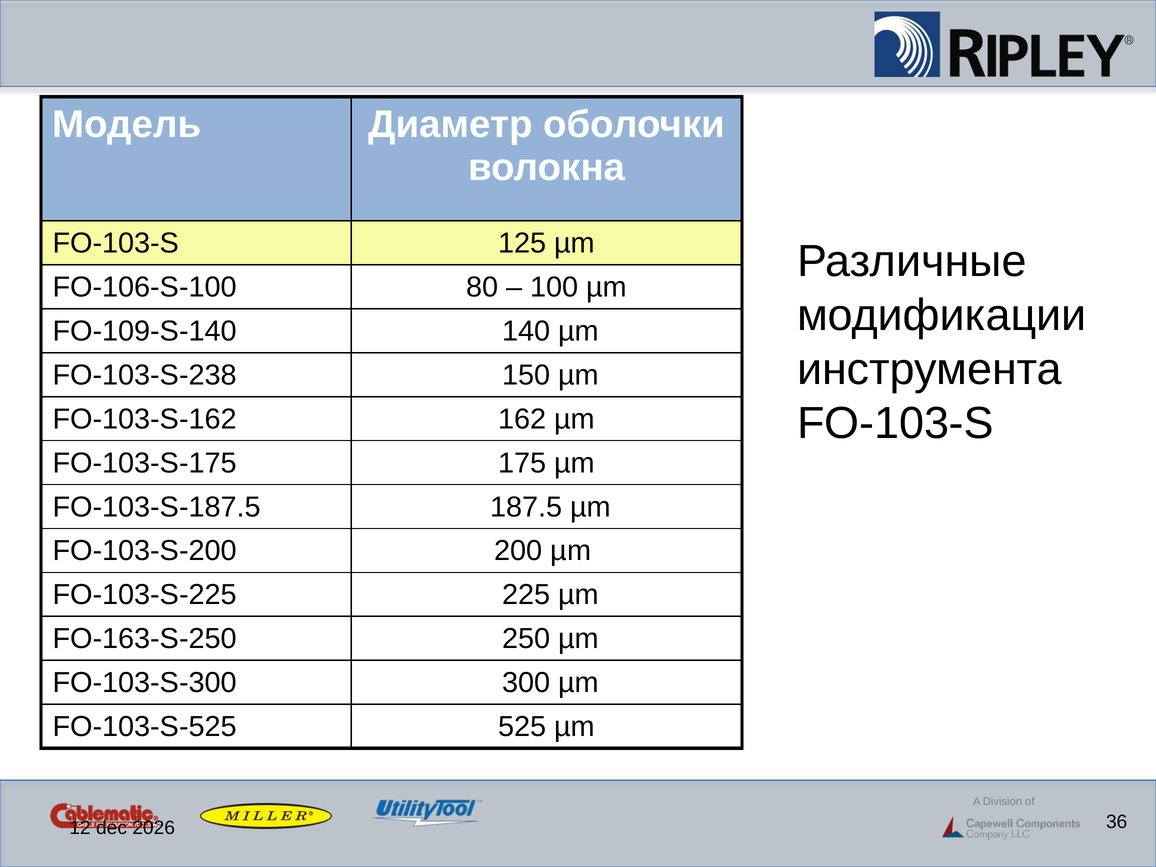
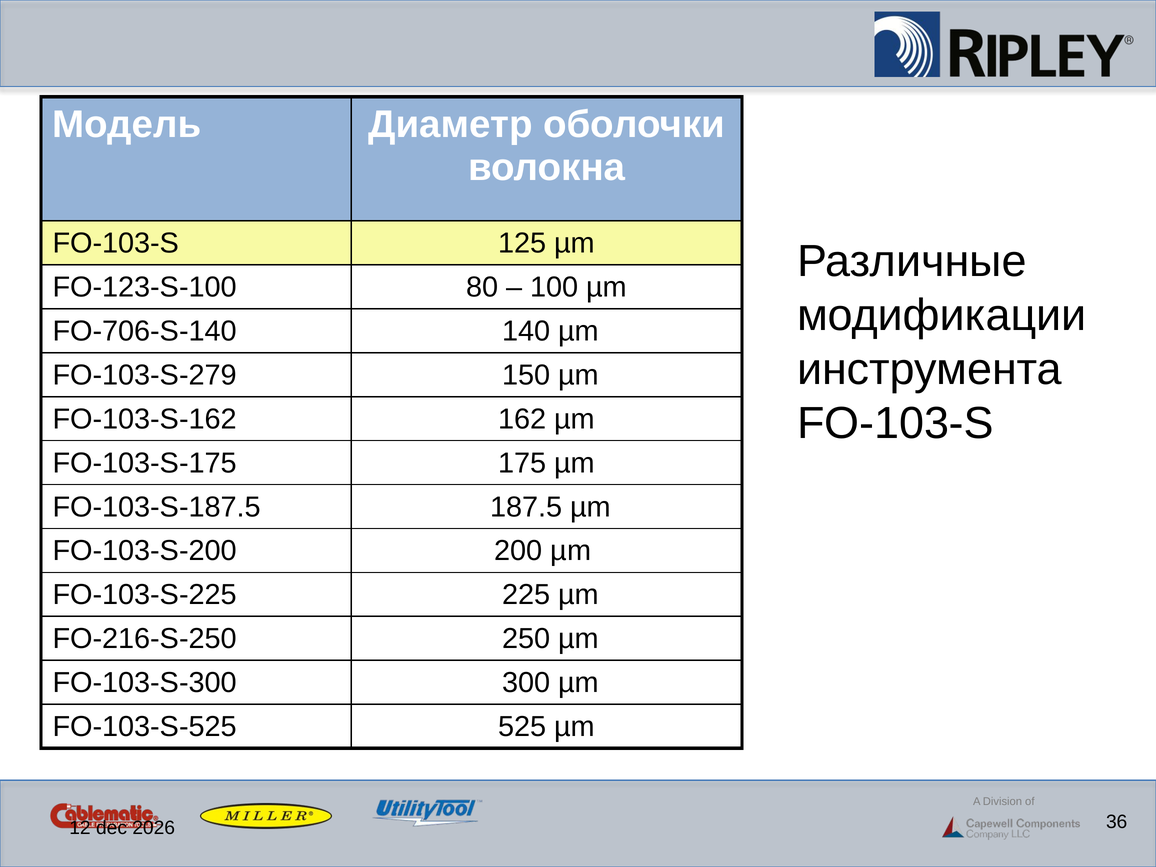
FO-106-S-100: FO-106-S-100 -> FO-123-S-100 (145, 287)
FO-109-S-140: FO-109-S-140 -> FO-706-S-140 (145, 331)
FO-103-S-238: FO-103-S-238 -> FO-103-S-279 (145, 375)
FO-163-S-250: FO-163-S-250 -> FO-216-S-250 (145, 639)
